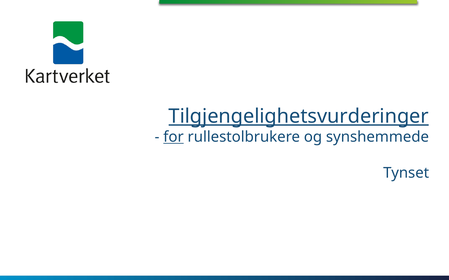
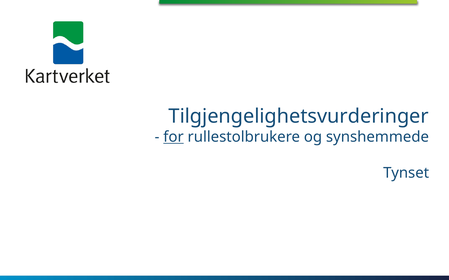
Tilgjengelighetsvurderinger underline: present -> none (299, 117)
